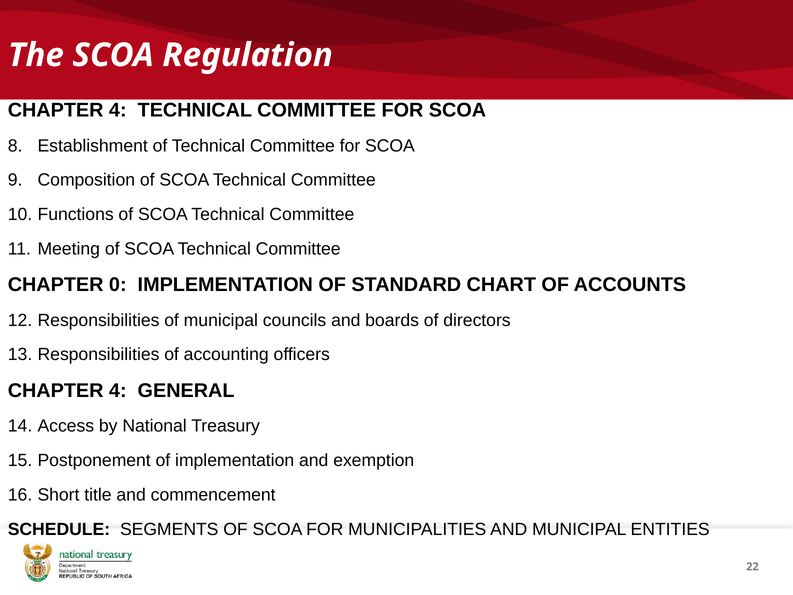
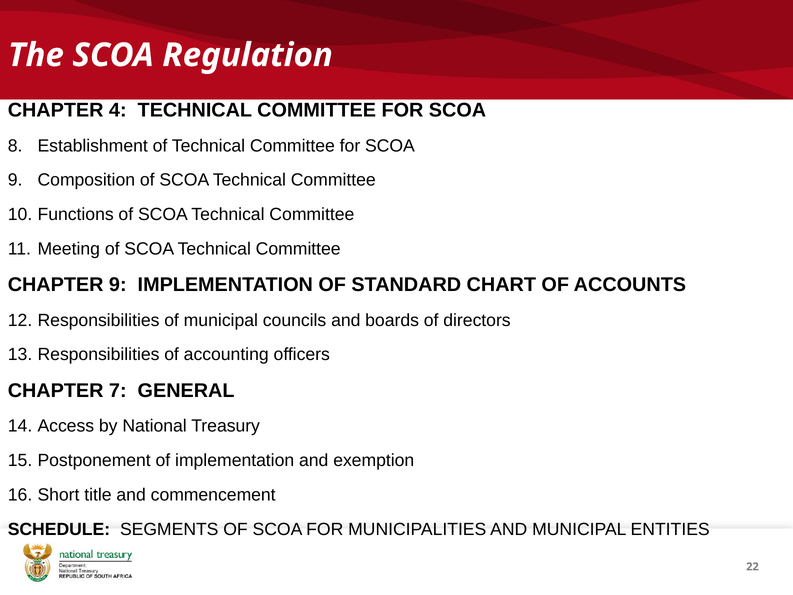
CHAPTER 0: 0 -> 9 (118, 285)
4: 4 -> 7 (118, 390)
